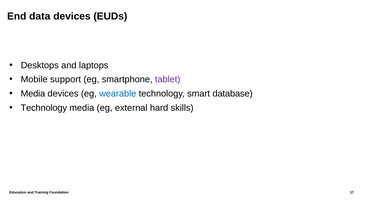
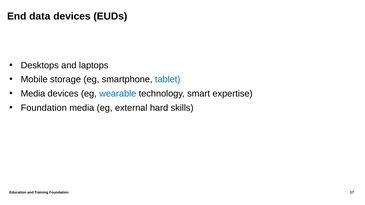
support: support -> storage (66, 80)
tablet colour: purple -> blue (168, 80)
database: database -> expertise (233, 94)
Technology: Technology -> Foundation (44, 108)
